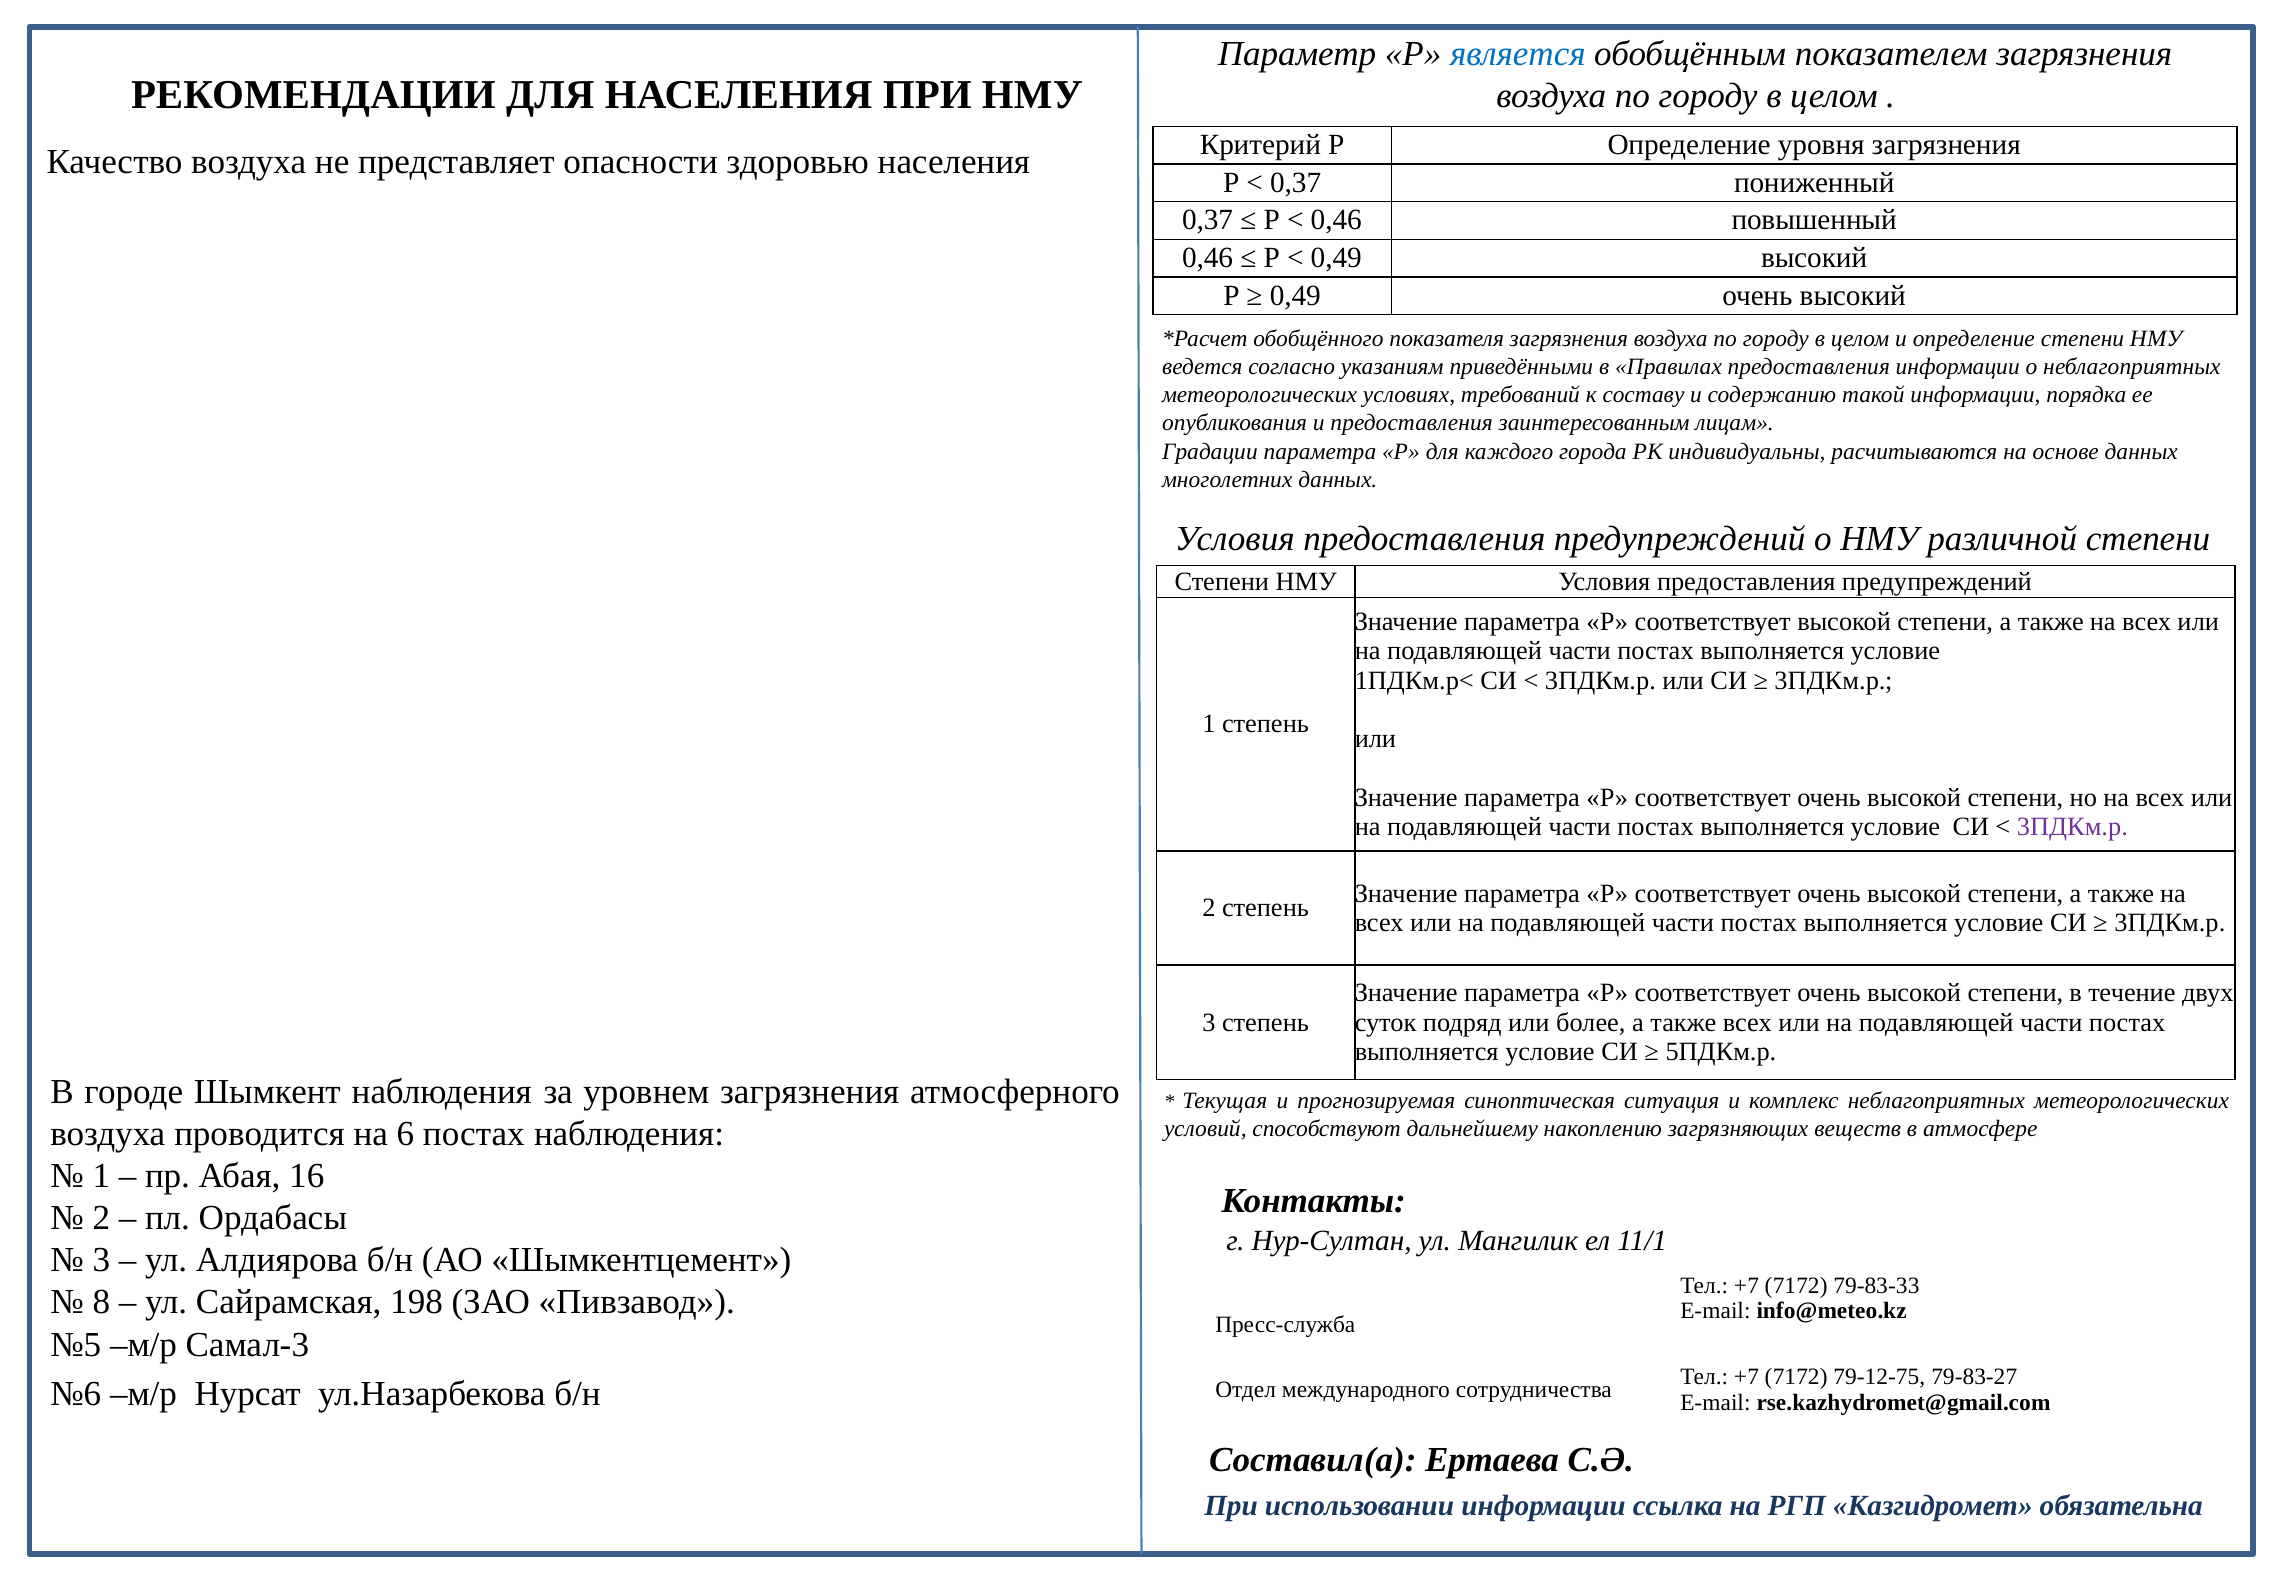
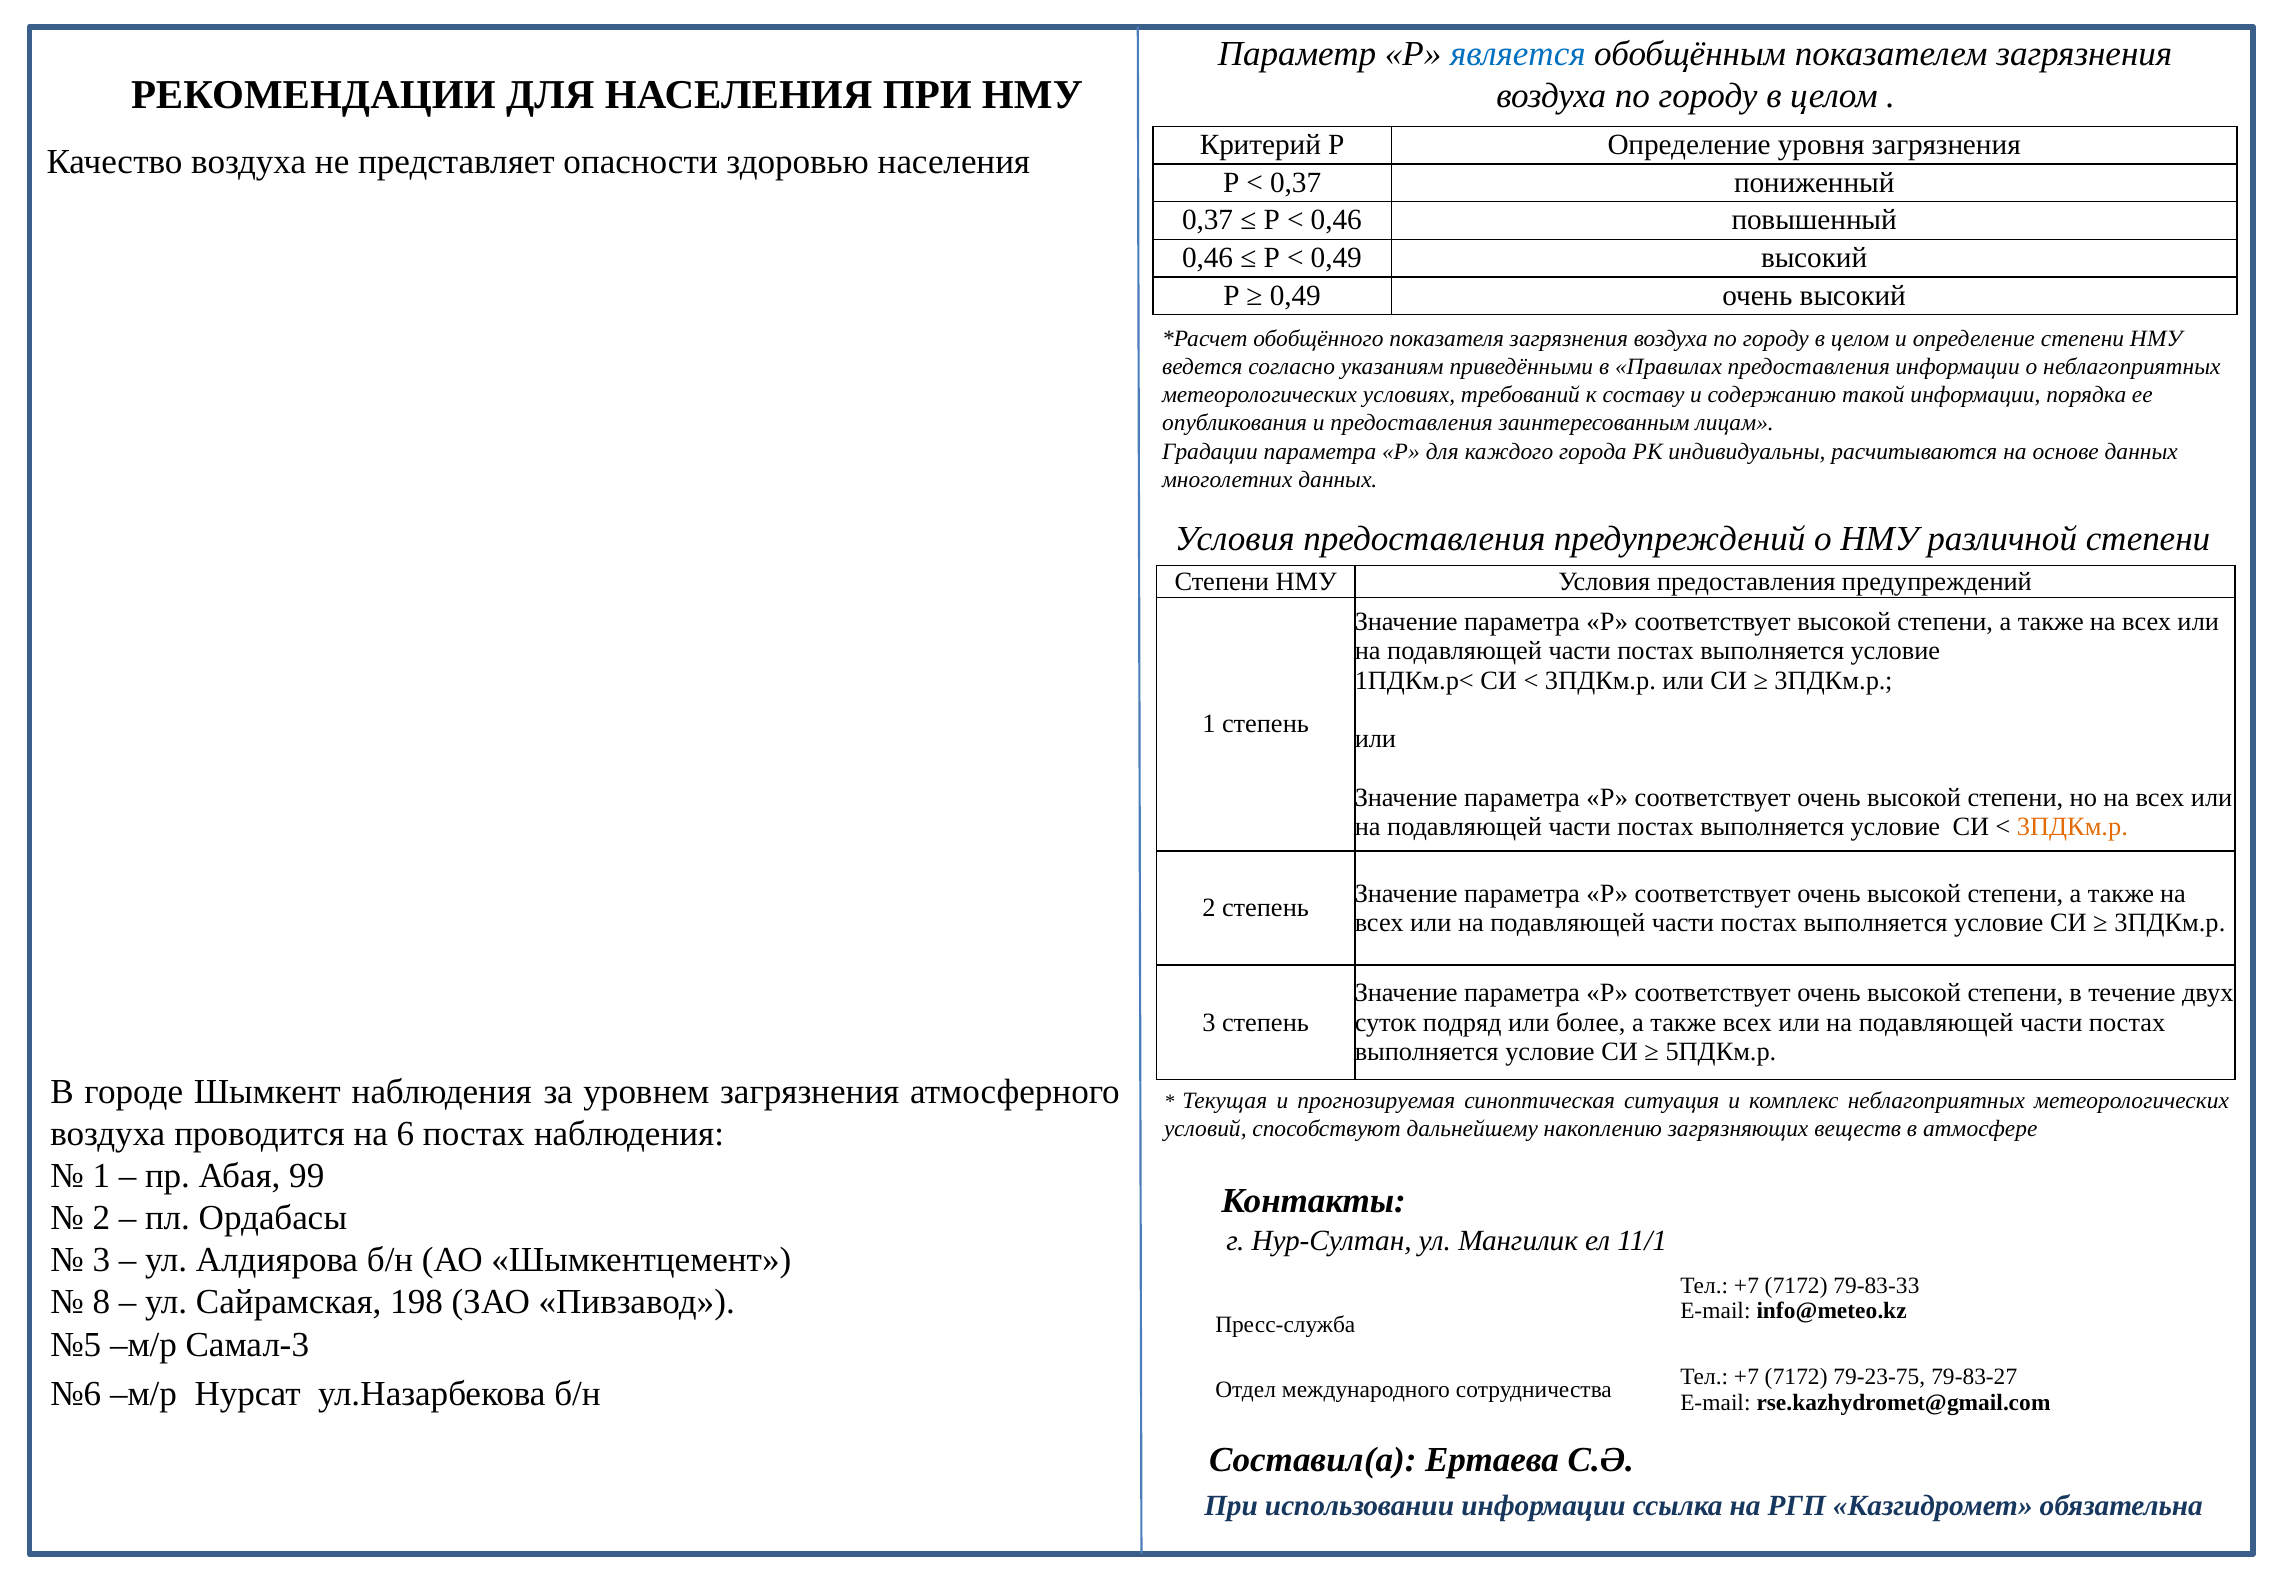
3ПДКм.р colour: purple -> orange (2072, 826)
16: 16 -> 99 (307, 1175)
79-12-75: 79-12-75 -> 79-23-75 (1879, 1376)
